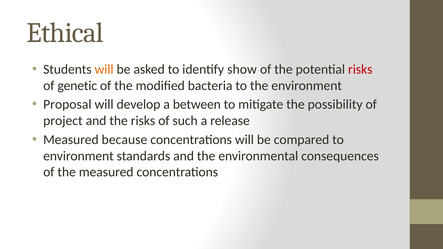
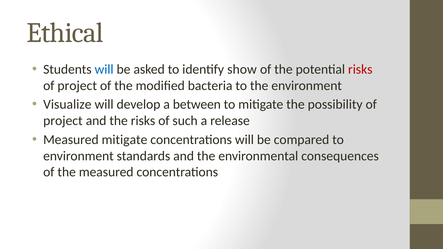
will colour: orange -> blue (104, 69)
genetic: genetic -> project (77, 86)
Proposal: Proposal -> Visualize (67, 105)
Measured because: because -> mitigate (125, 140)
